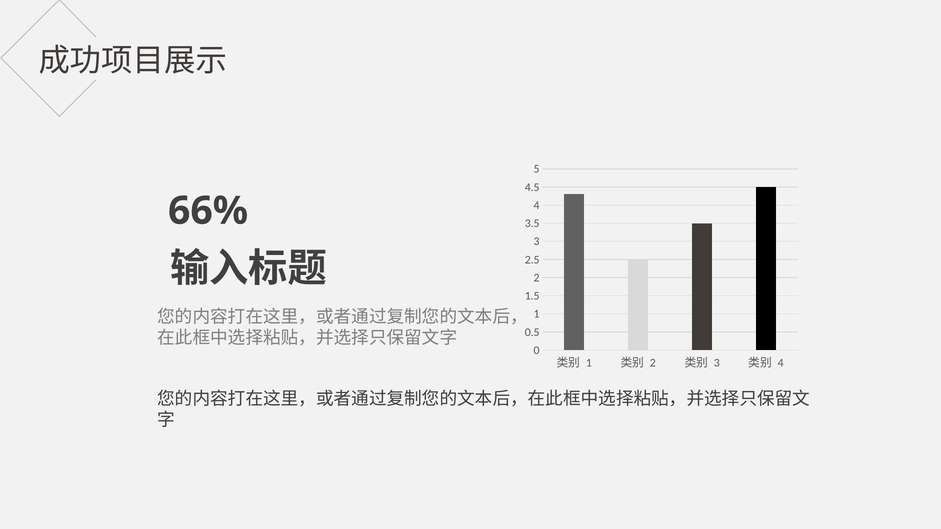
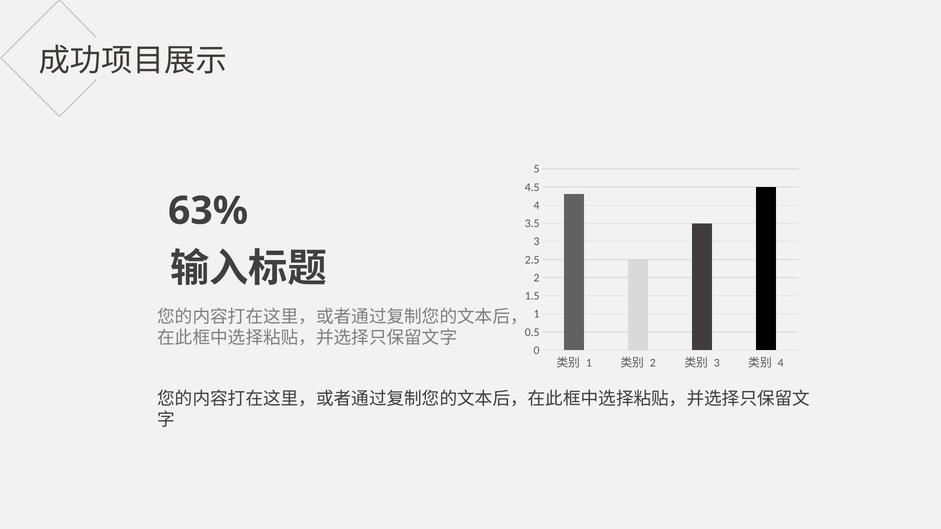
66%: 66% -> 63% (208, 211)
